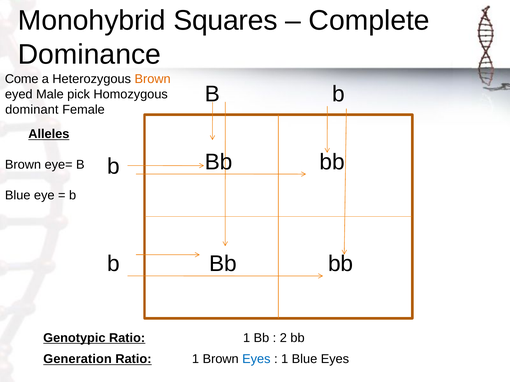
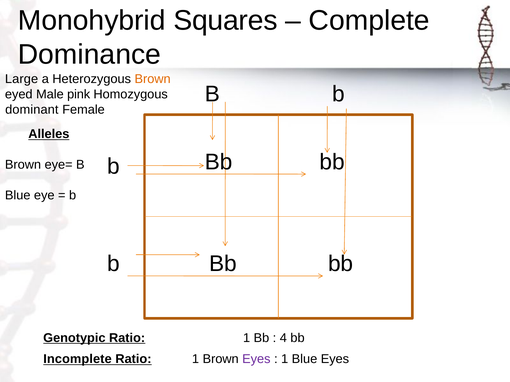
Come: Come -> Large (22, 79)
pick: pick -> pink (79, 94)
2: 2 -> 4 (283, 338)
Generation: Generation -> Incomplete (78, 360)
Eyes colour: blue -> purple (256, 360)
